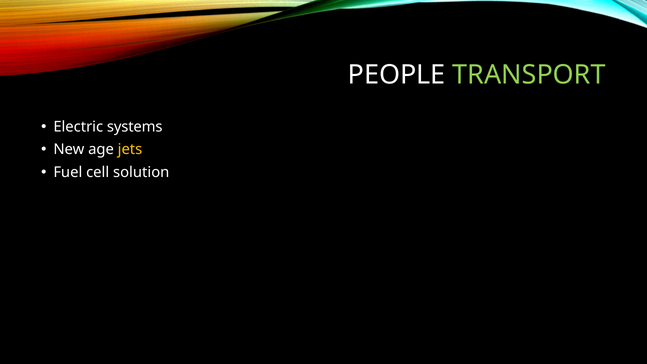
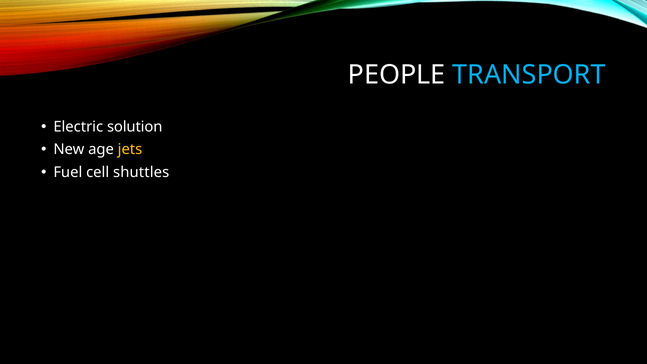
TRANSPORT colour: light green -> light blue (529, 75)
systems: systems -> solution (135, 127)
solution: solution -> shuttles (141, 172)
